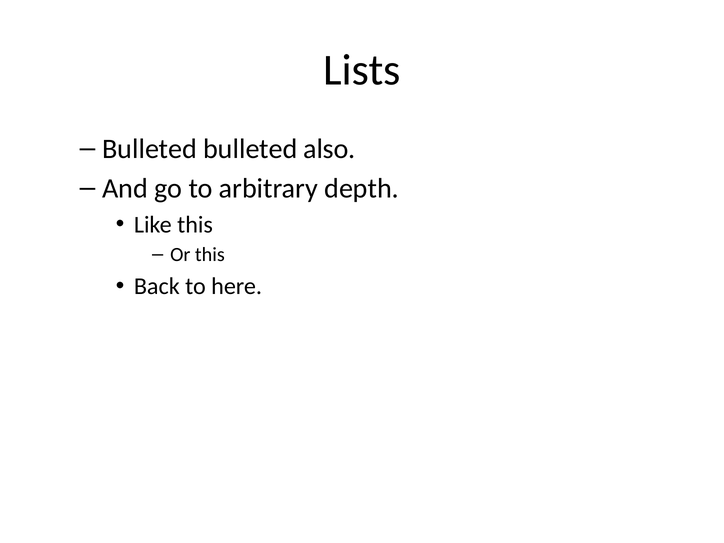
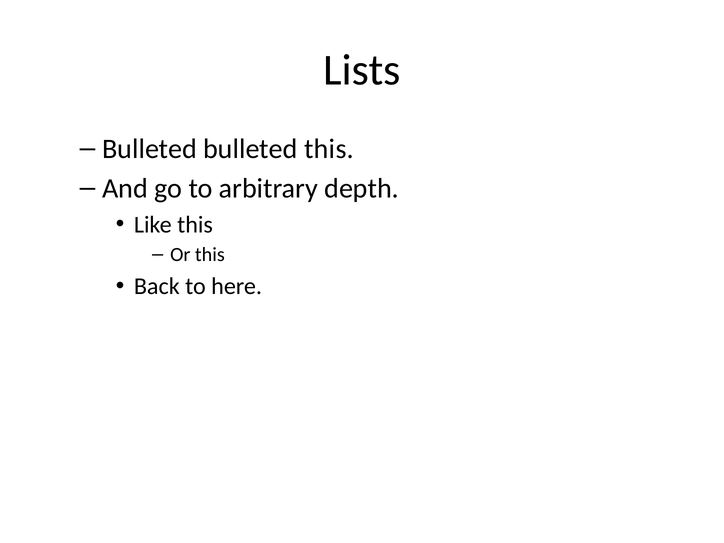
bulleted also: also -> this (329, 149)
